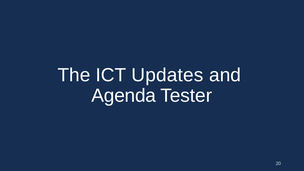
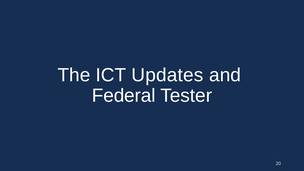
Agenda: Agenda -> Federal (124, 96)
